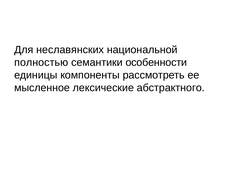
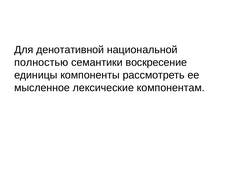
неславянских: неславянских -> денотативной (70, 50)
особенности: особенности -> воскресение (156, 63)
абстрактного: абстрактного -> компонентам (171, 88)
